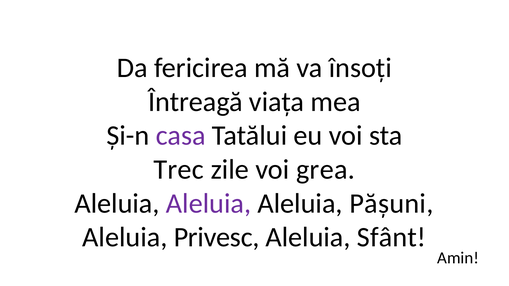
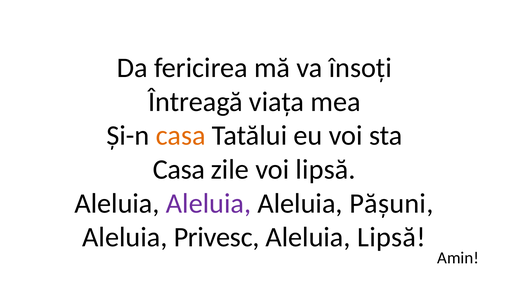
casa colour: purple -> orange (181, 136)
Trec: Trec -> Casa (179, 170)
voi grea: grea -> lipsă (326, 170)
Aleluia Sfânt: Sfânt -> Lipsă (391, 238)
